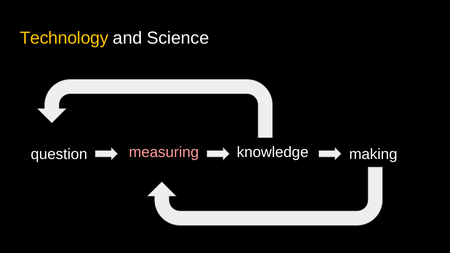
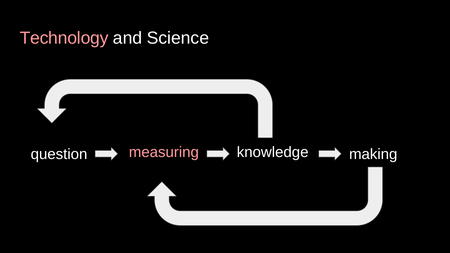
Technology colour: yellow -> pink (64, 38)
